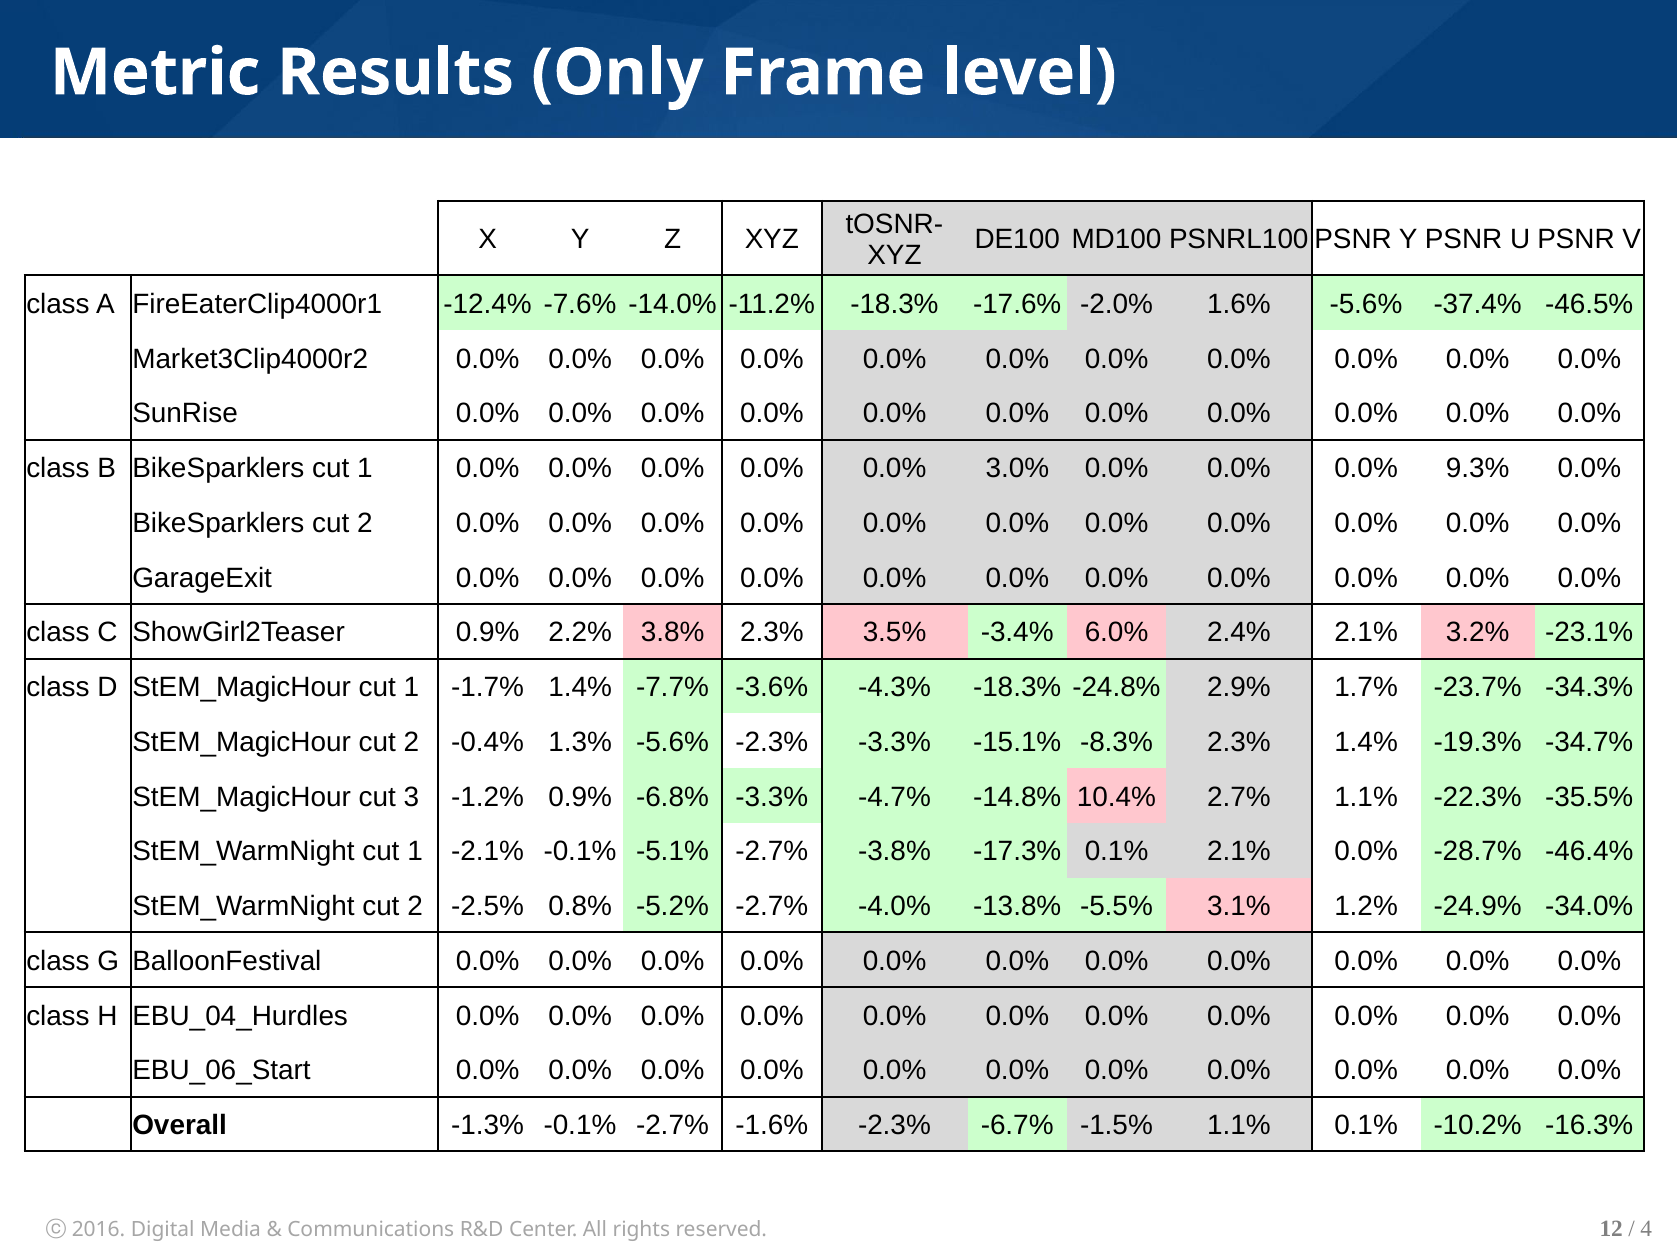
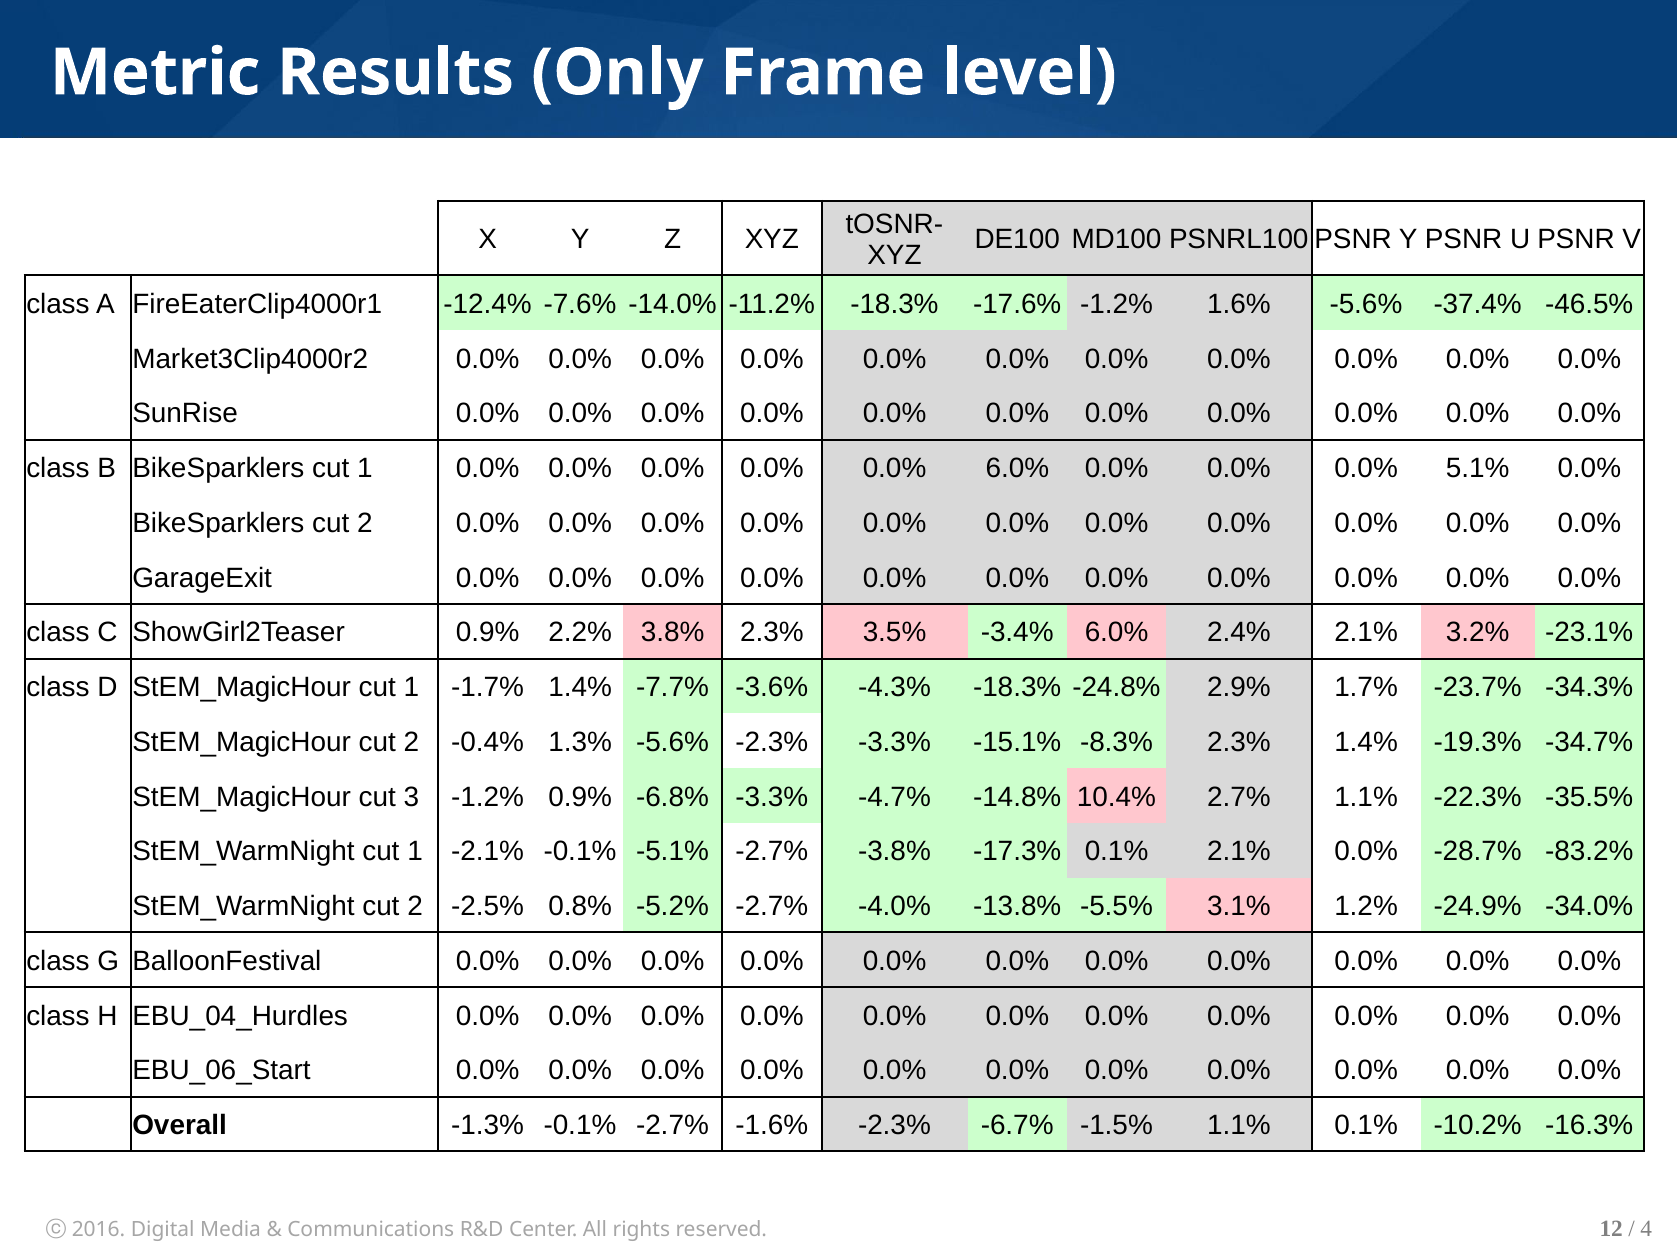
-17.6% -2.0%: -2.0% -> -1.2% (1116, 304)
0.0% 3.0%: 3.0% -> 6.0% (1017, 468)
9.3%: 9.3% -> 5.1% (1478, 468)
-46.4%: -46.4% -> -83.2% (1589, 851)
